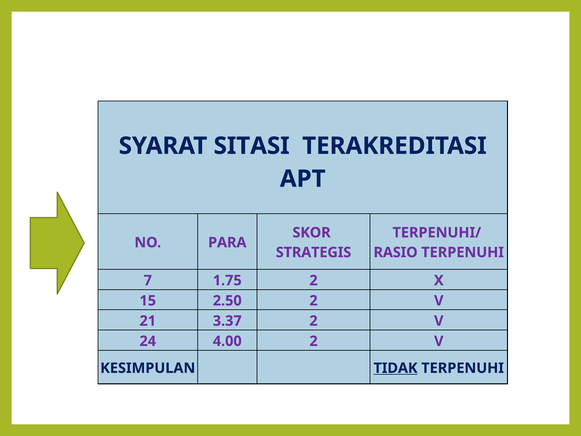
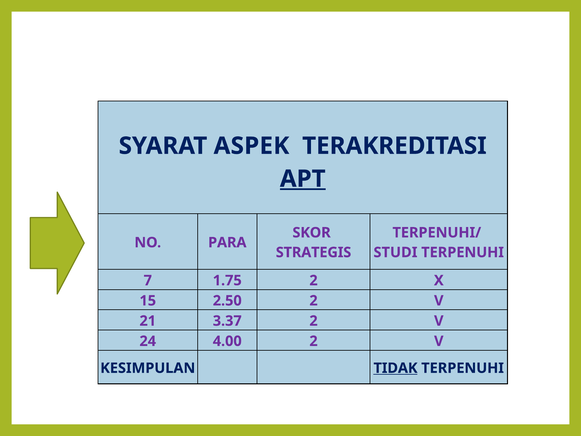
SITASI: SITASI -> ASPEK (251, 146)
APT underline: none -> present (303, 179)
RASIO: RASIO -> STUDI (395, 252)
